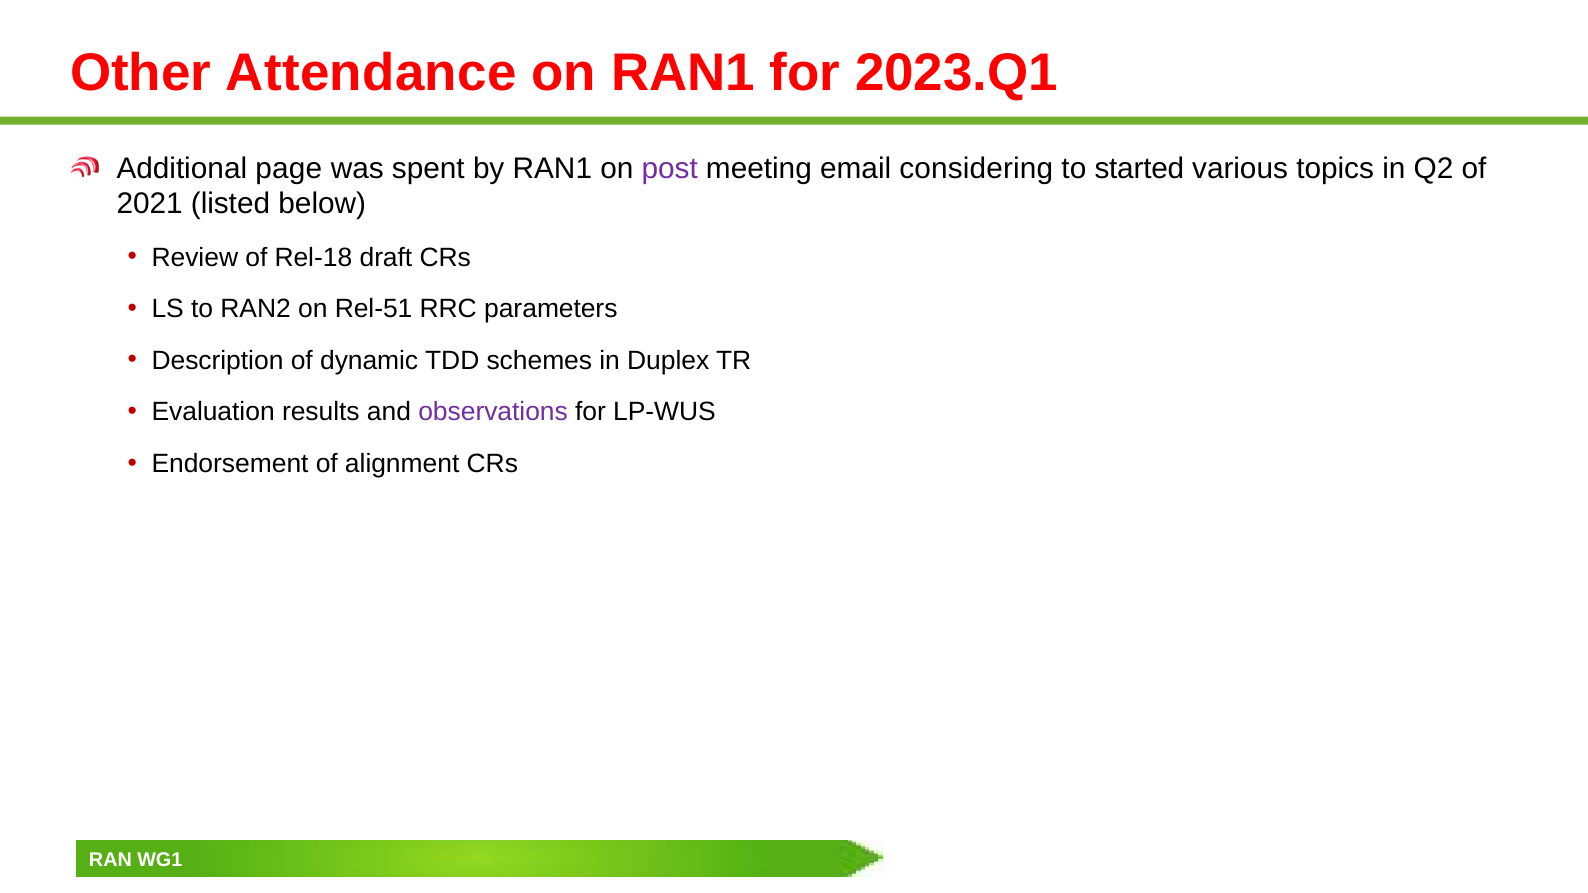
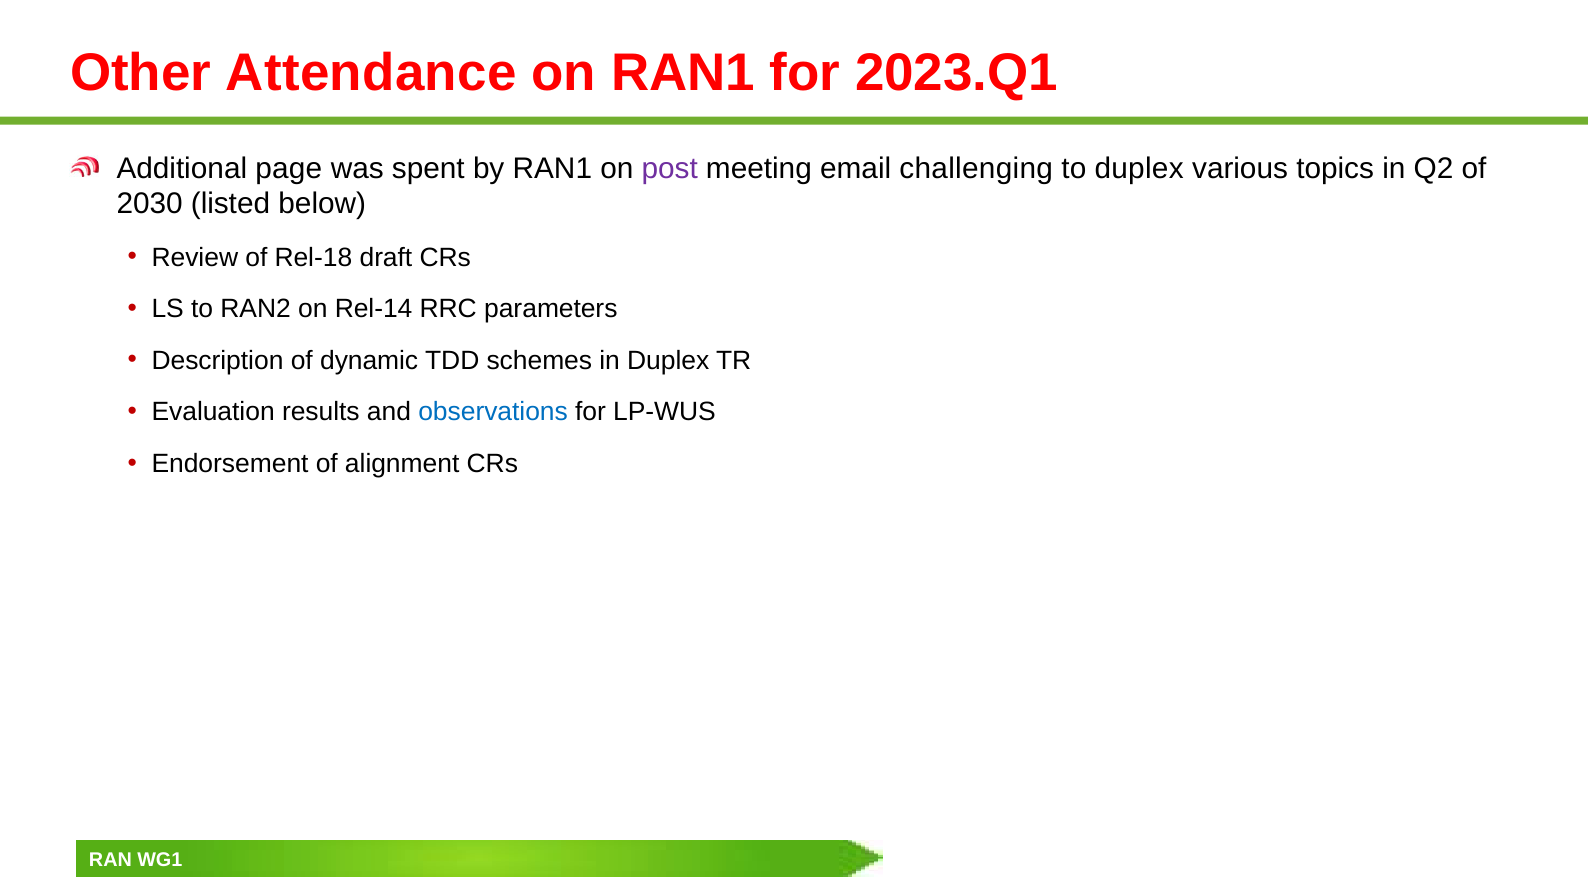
considering: considering -> challenging (976, 168)
to started: started -> duplex (1139, 168)
2021: 2021 -> 2030 (150, 204)
Rel-51: Rel-51 -> Rel-14 (374, 309)
observations colour: purple -> blue (493, 412)
